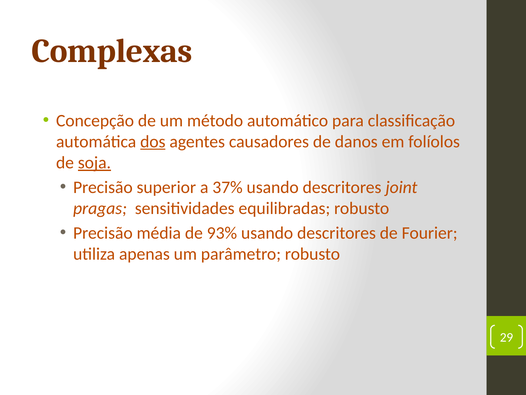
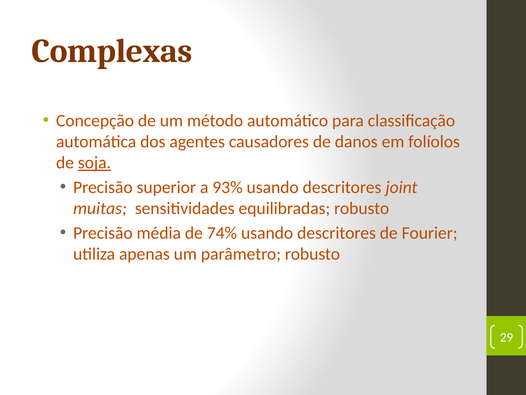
dos underline: present -> none (153, 142)
37%: 37% -> 93% (228, 187)
pragas: pragas -> muitas (100, 208)
93%: 93% -> 74% (222, 233)
